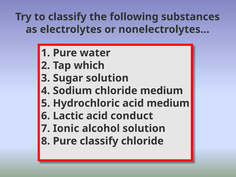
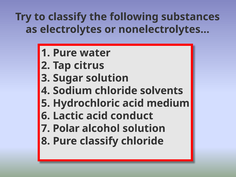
which: which -> citrus (89, 65)
chloride medium: medium -> solvents (162, 91)
Ionic: Ionic -> Polar (66, 128)
